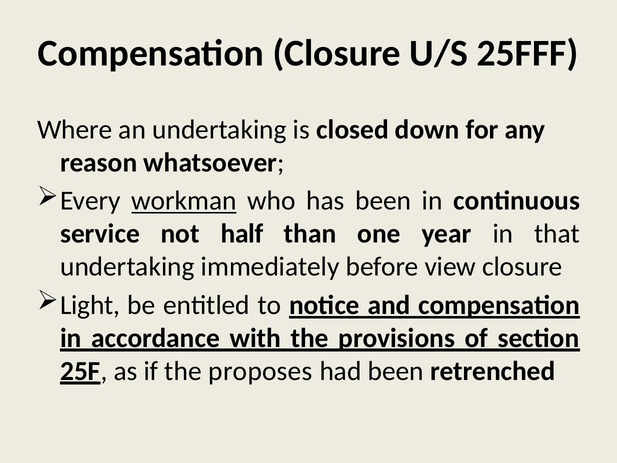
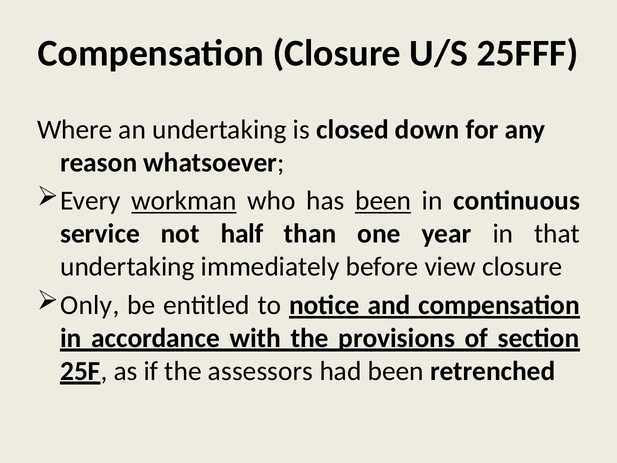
been underline: none -> present (383, 201)
Light: Light -> Only (90, 305)
proposes: proposes -> assessors (261, 371)
